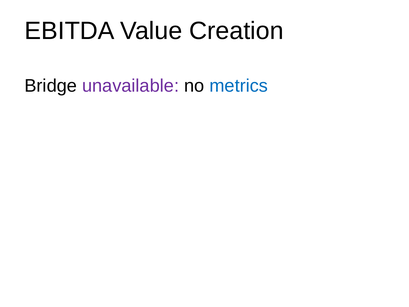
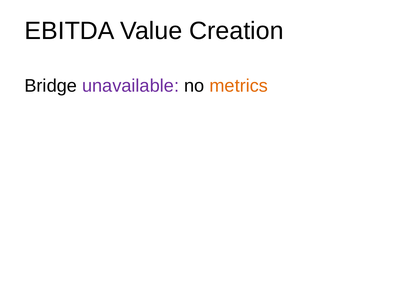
metrics colour: blue -> orange (239, 86)
